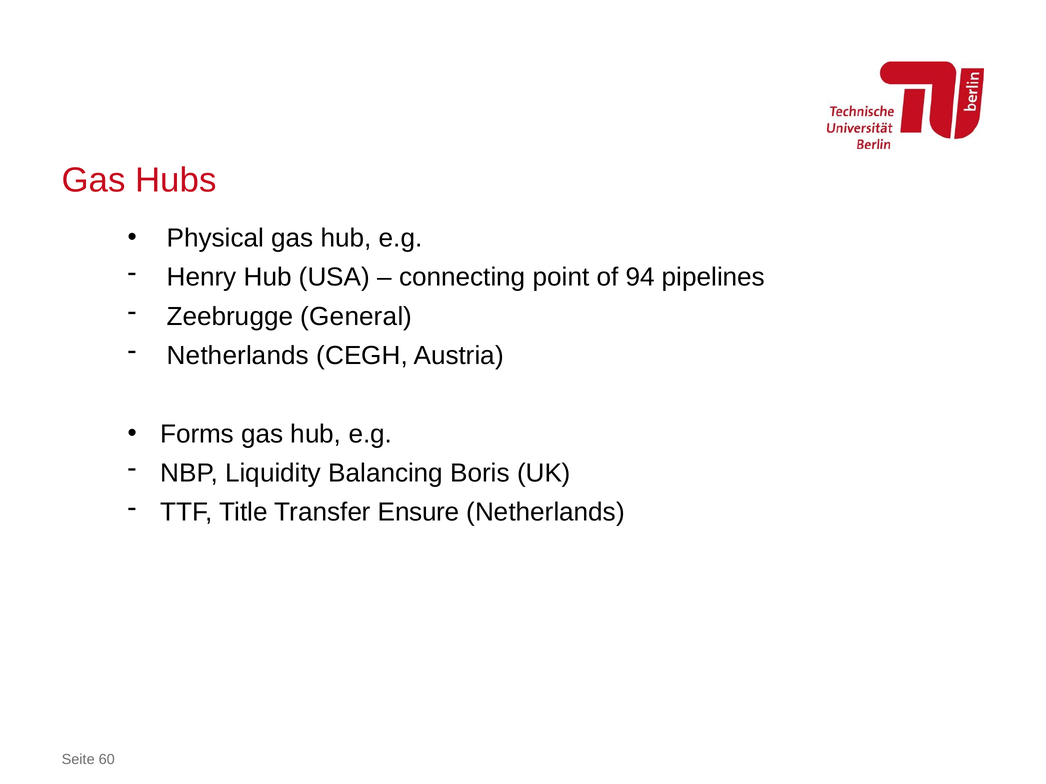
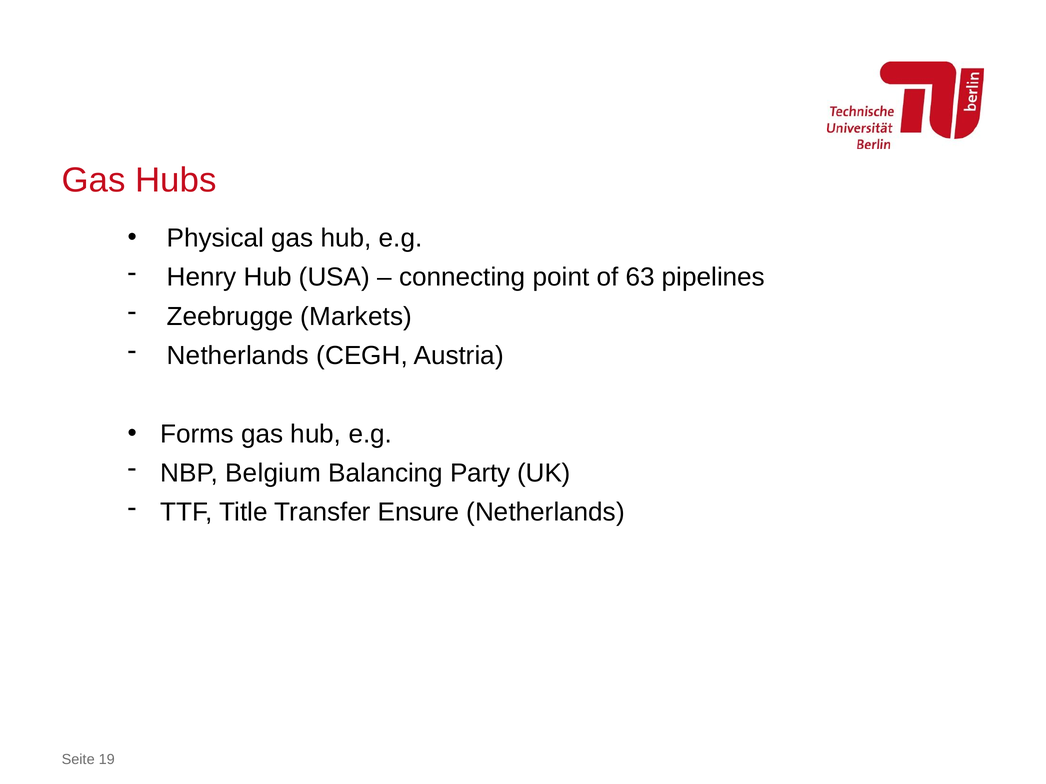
94: 94 -> 63 (640, 277)
General: General -> Markets (356, 317)
Liquidity: Liquidity -> Belgium (273, 473)
Boris: Boris -> Party (480, 473)
60: 60 -> 19 (107, 760)
